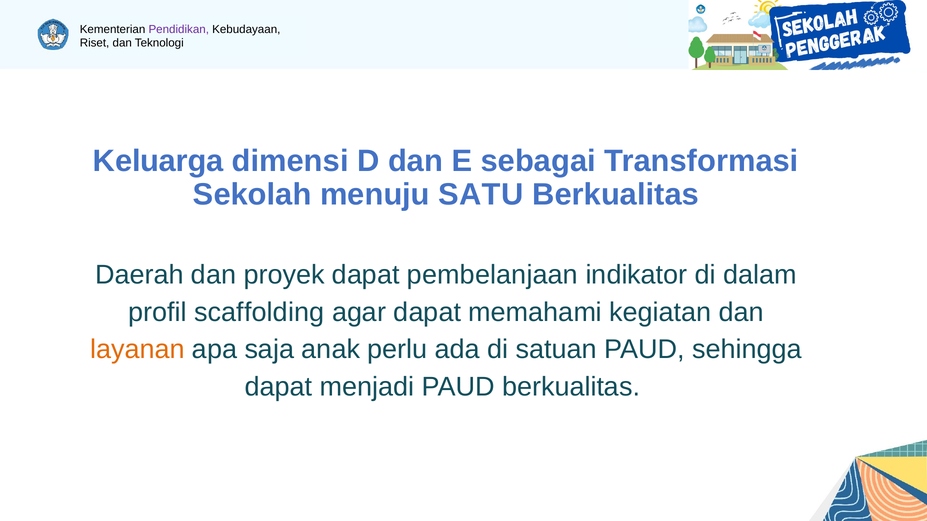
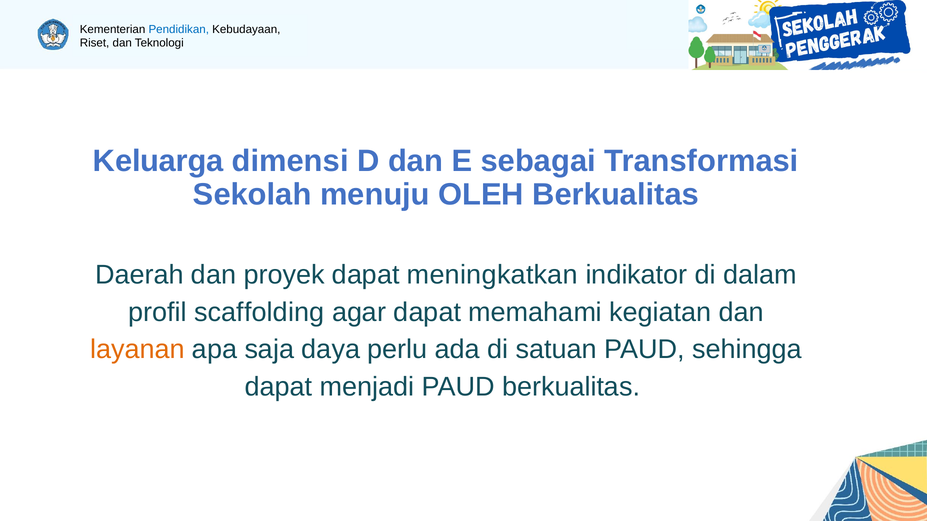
Pendidikan colour: purple -> blue (179, 29)
SATU: SATU -> OLEH (481, 195)
pembelanjaan: pembelanjaan -> meningkatkan (492, 275)
anak: anak -> daya (331, 350)
